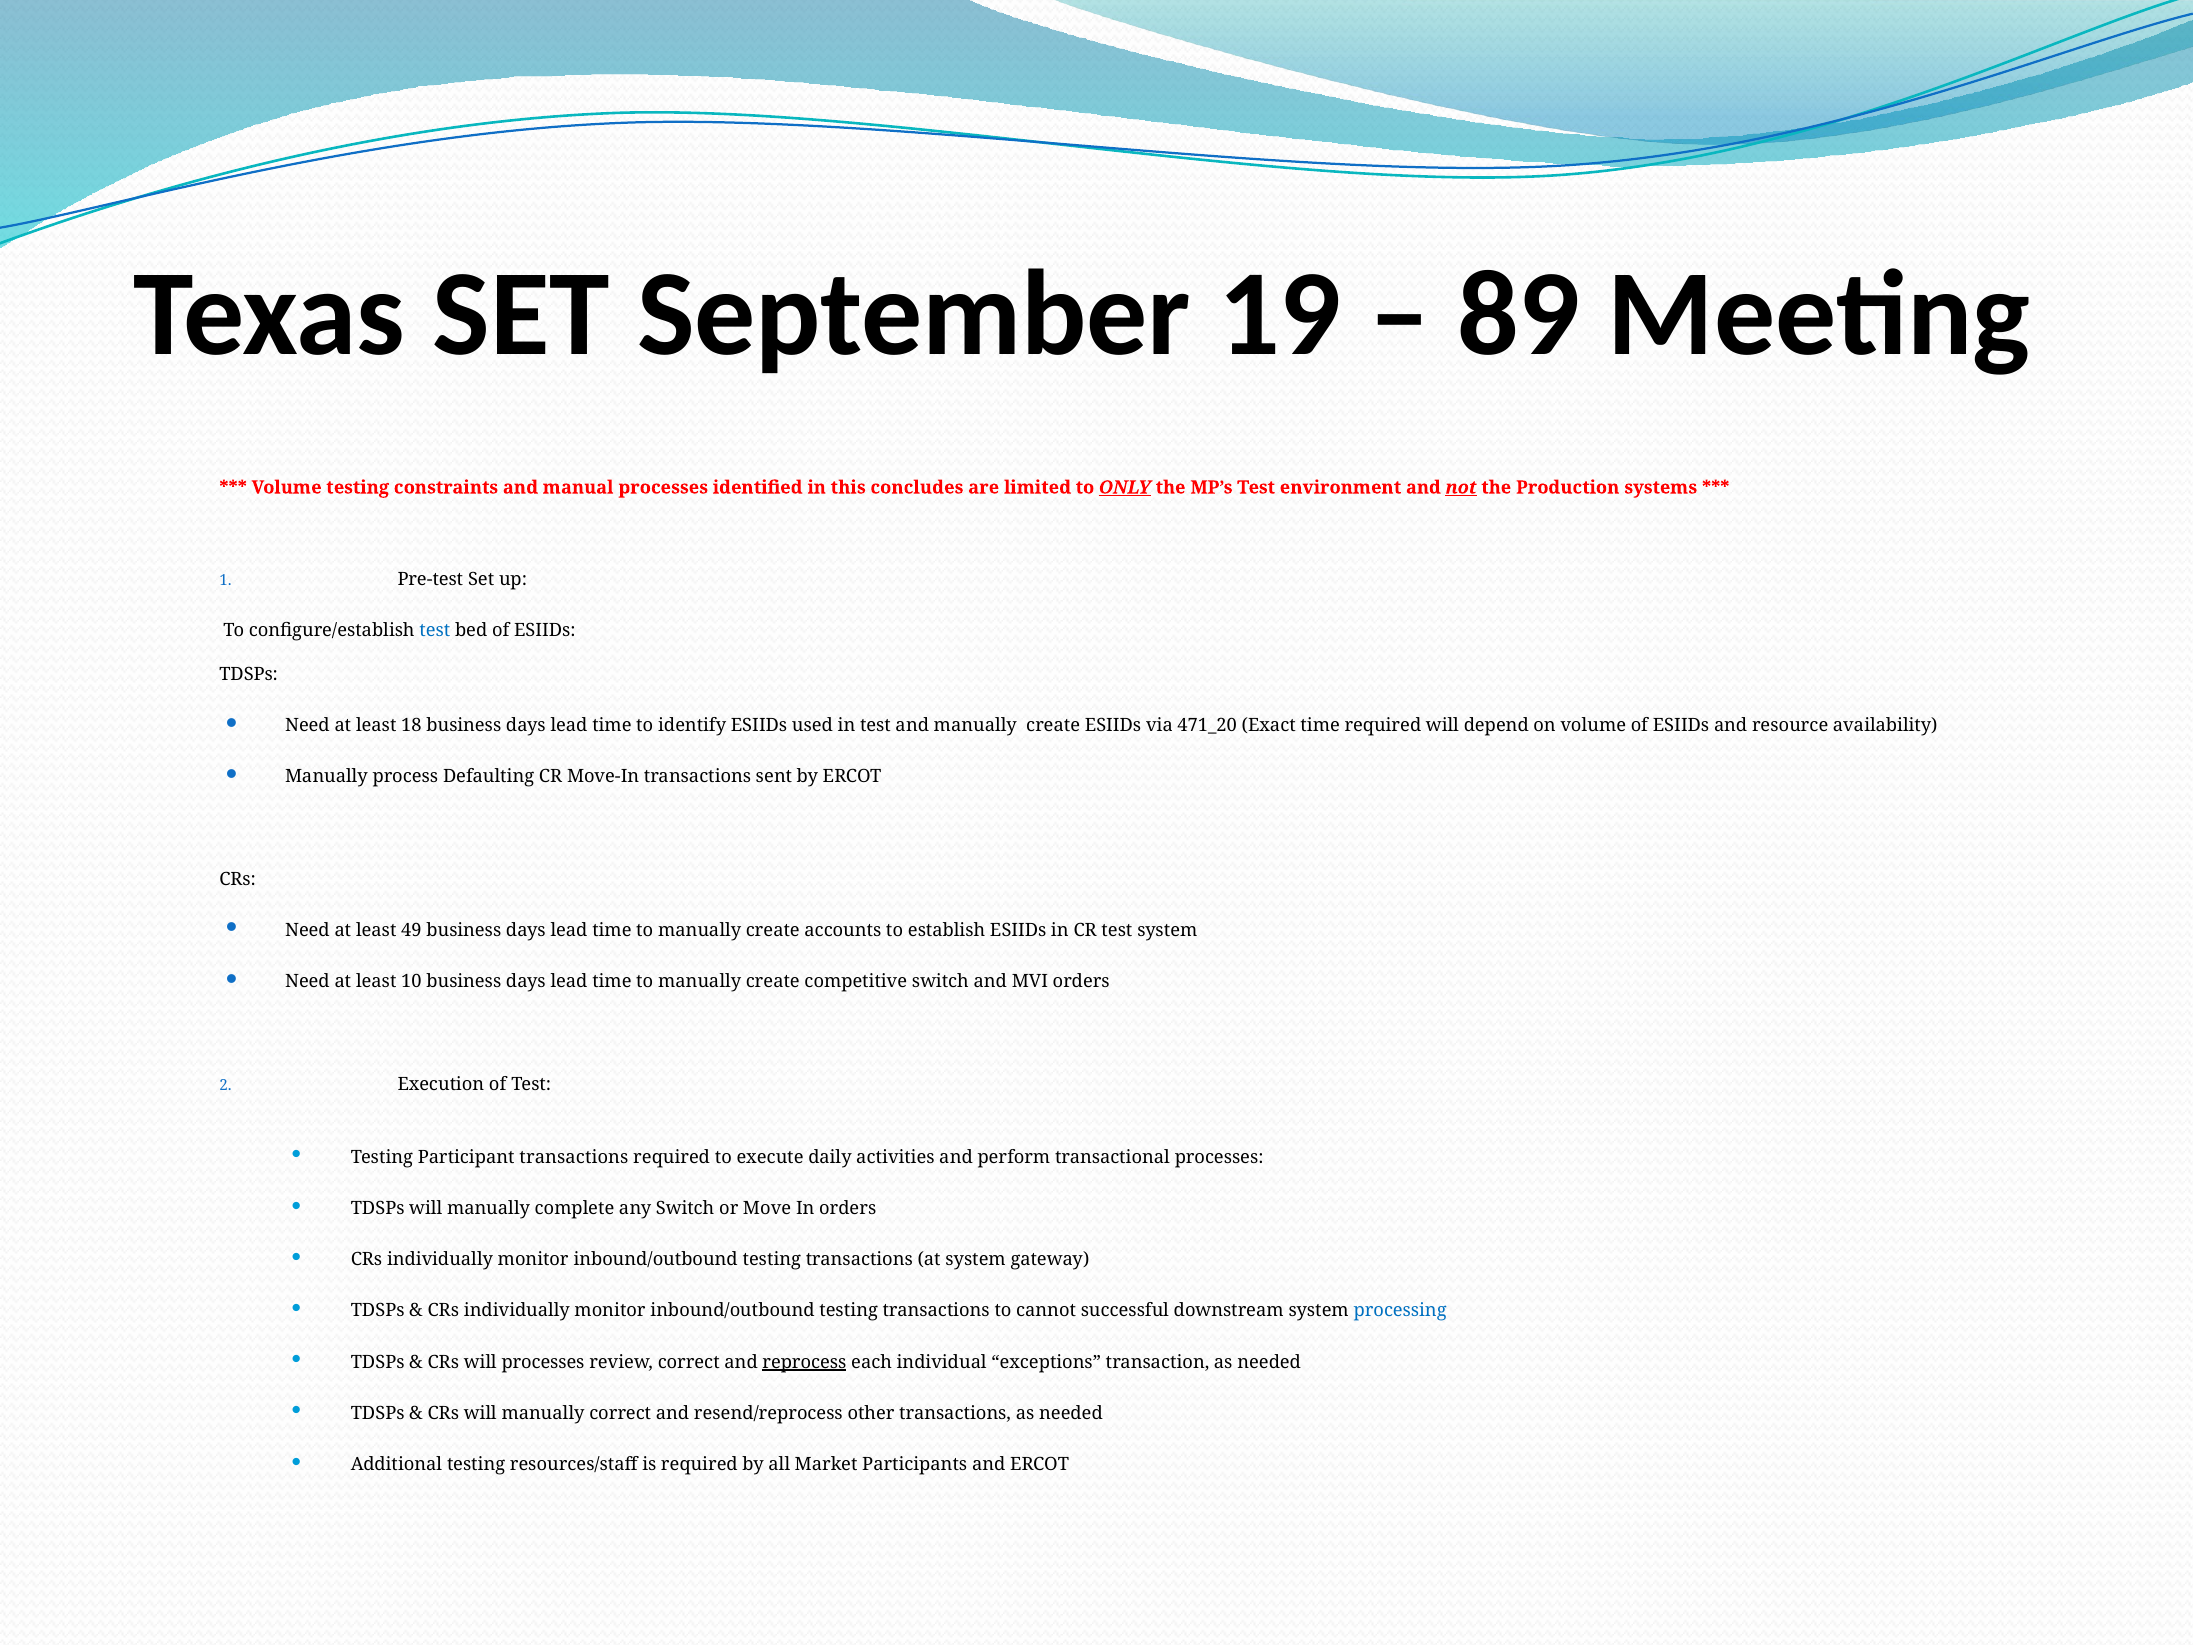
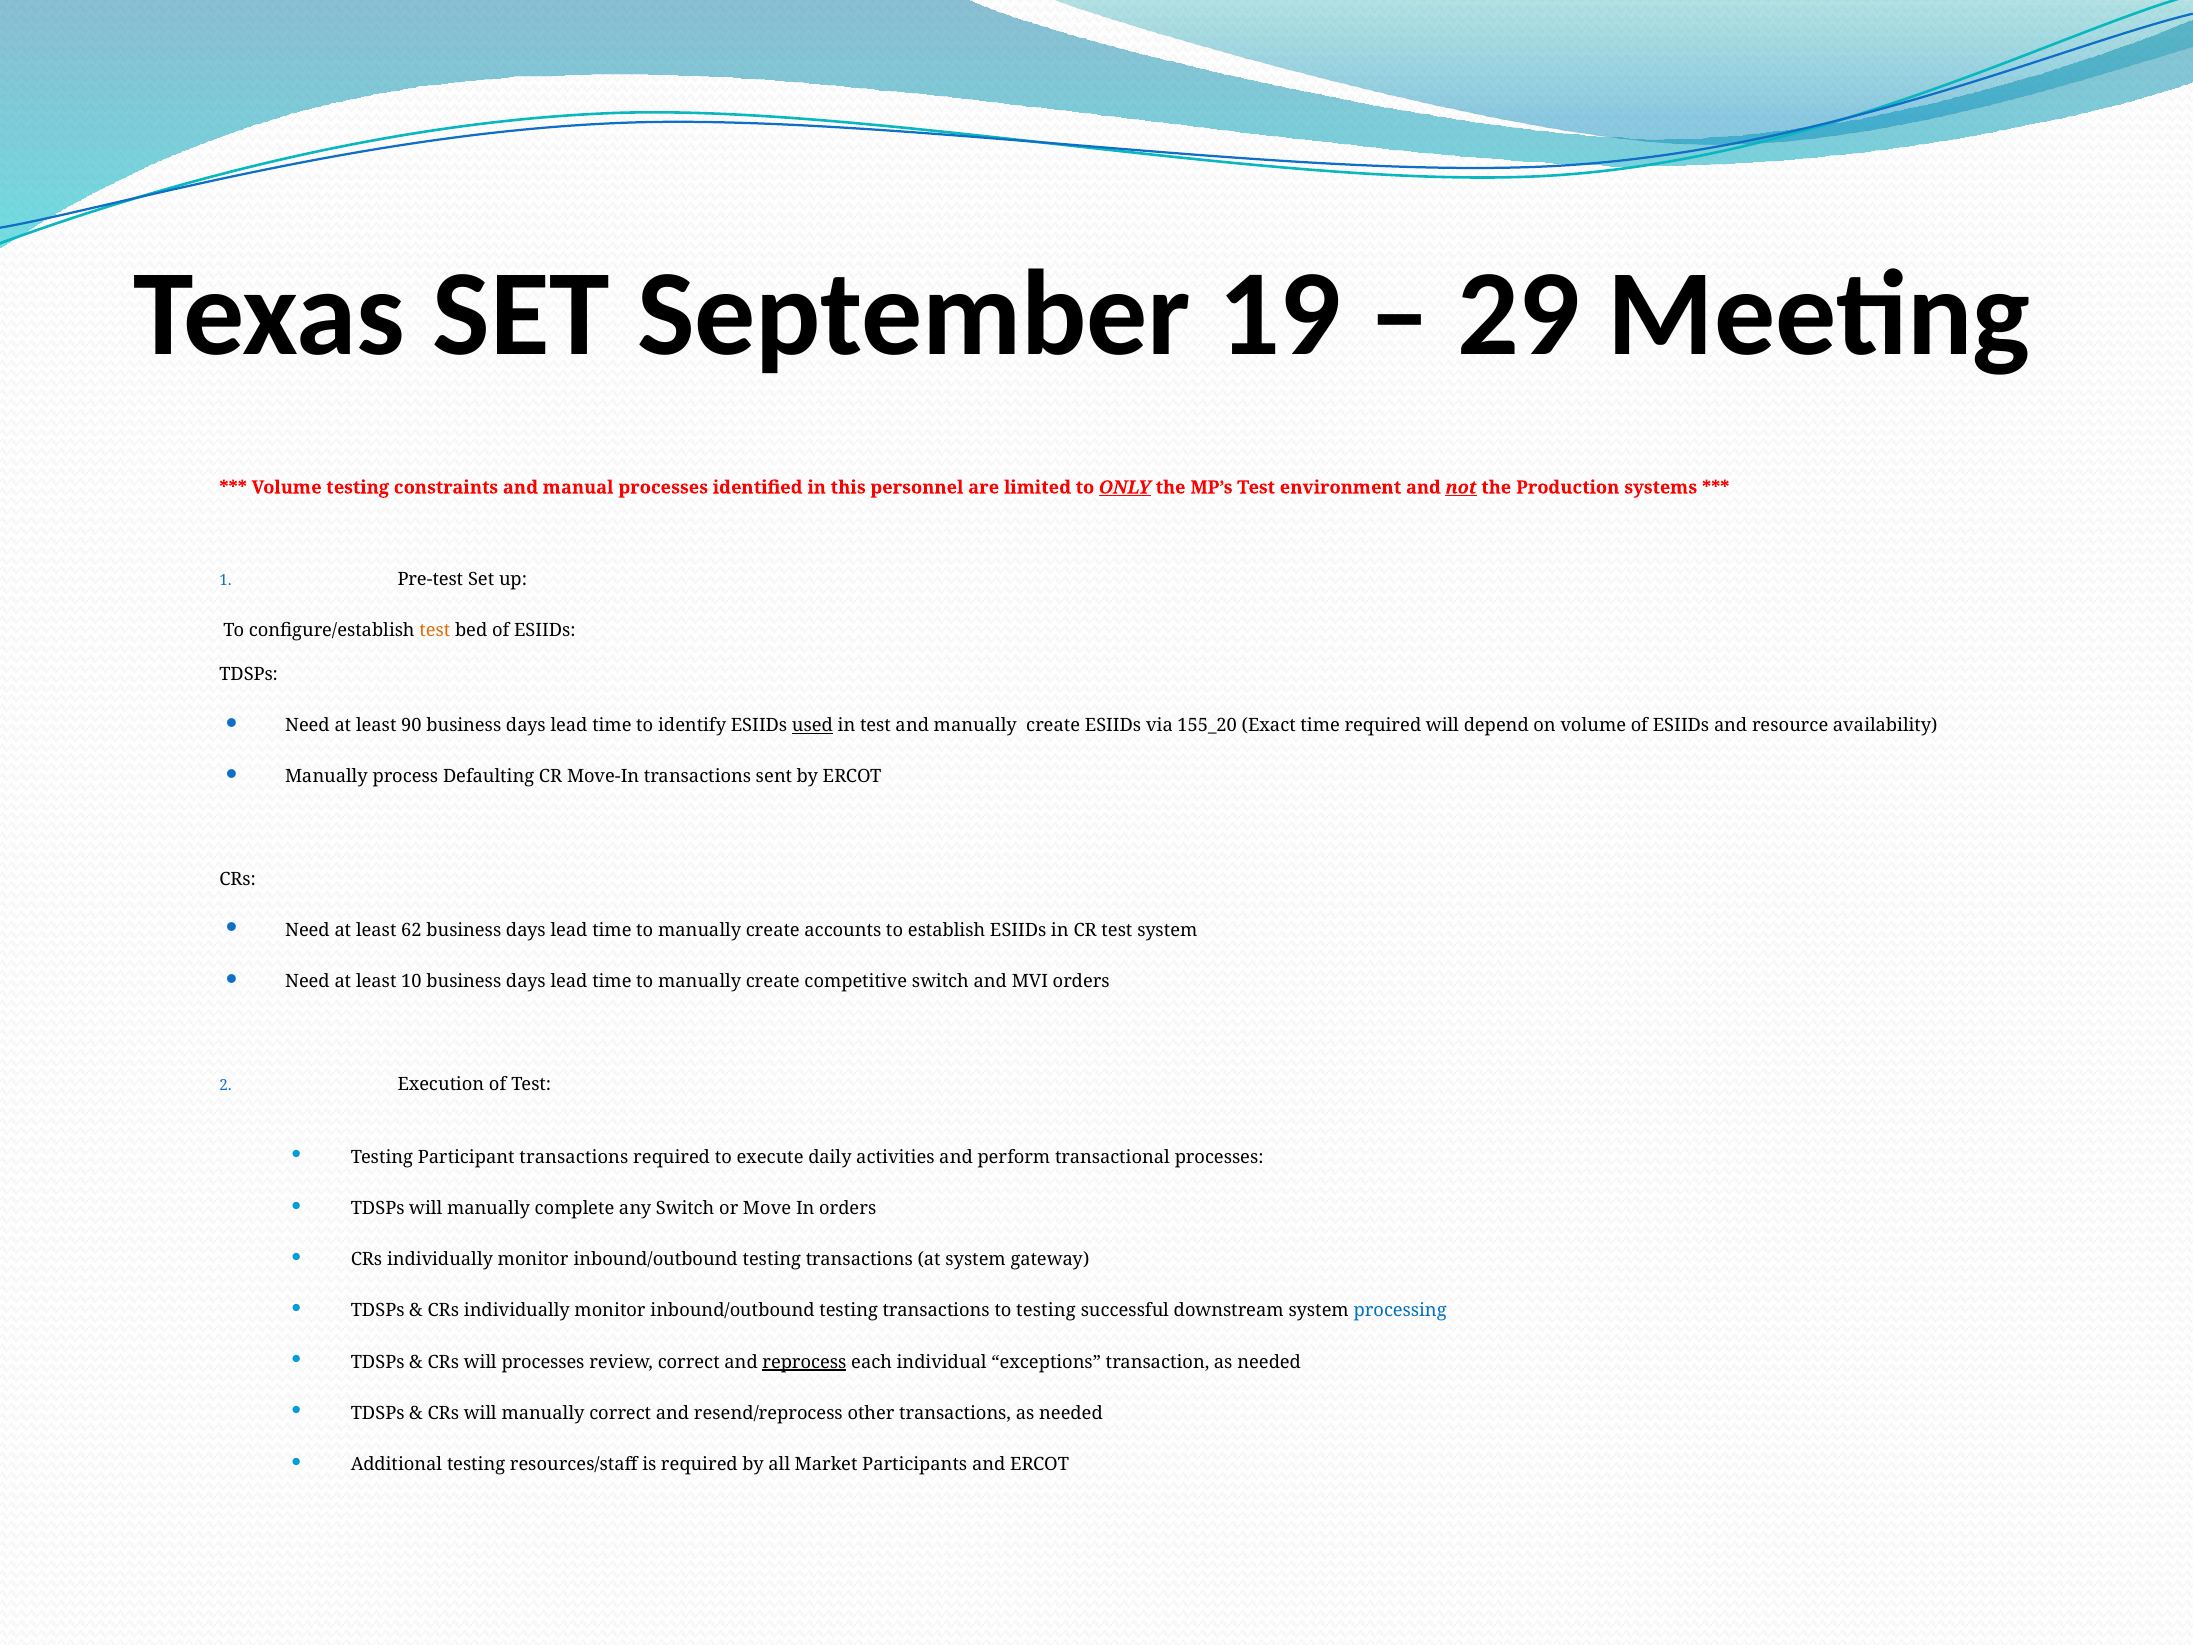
89: 89 -> 29 (1519, 314)
concludes: concludes -> personnel (917, 487)
test colour: blue -> orange (435, 631)
18: 18 -> 90 (411, 726)
used underline: none -> present (812, 726)
471_20: 471_20 -> 155_20 (1207, 726)
49: 49 -> 62 (411, 930)
to cannot: cannot -> testing (1046, 1311)
